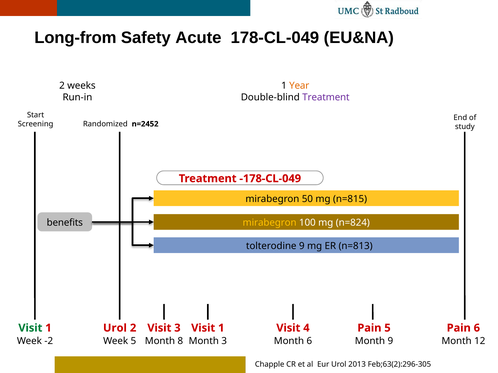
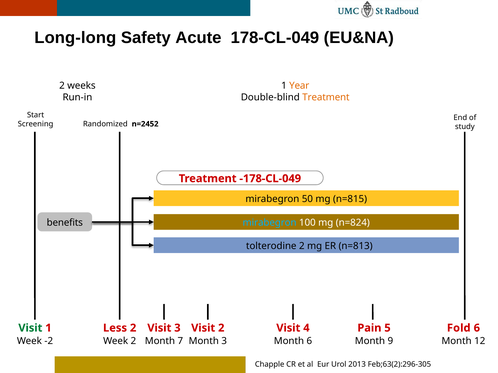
Long-from: Long-from -> Long-long (75, 38)
Treatment colour: purple -> orange (326, 98)
mirabegron colour: yellow -> light blue (270, 223)
tolterodine 9: 9 -> 2 (302, 246)
Urol: Urol -> Less (115, 328)
1: 1 -> 2 (221, 328)
Pain: Pain -> Fold (459, 328)
Week 5: 5 -> 2 (133, 342)
8: 8 -> 7 (180, 342)
